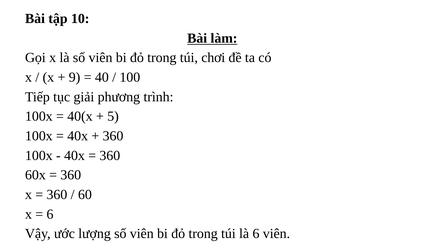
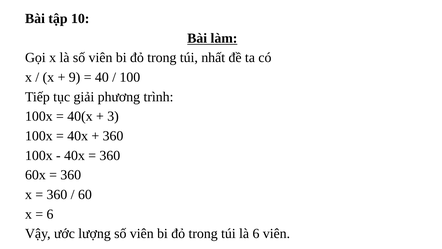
chơi: chơi -> nhất (213, 58)
5: 5 -> 3 (113, 116)
